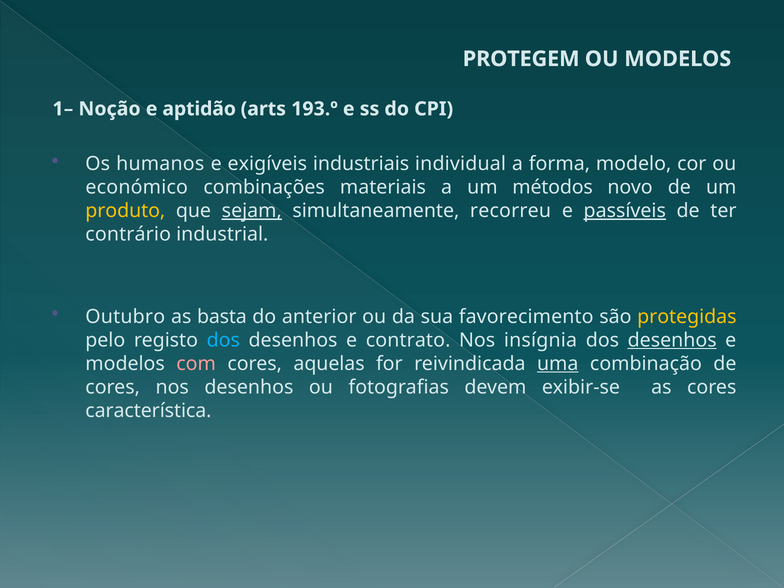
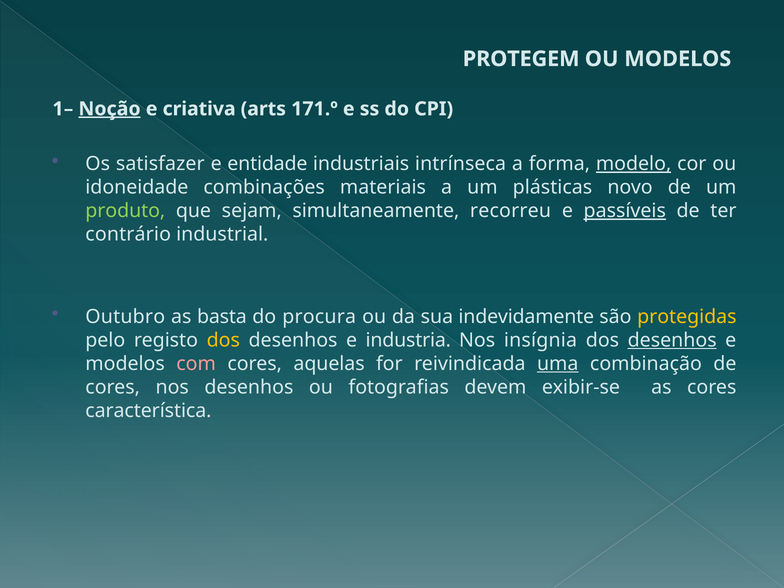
Noção underline: none -> present (110, 109)
aptidão: aptidão -> criativa (199, 109)
193.º: 193.º -> 171.º (315, 109)
humanos: humanos -> satisfazer (160, 164)
exigíveis: exigíveis -> entidade (267, 164)
individual: individual -> intrínseca (461, 164)
modelo underline: none -> present (634, 164)
económico: económico -> idoneidade (137, 187)
métodos: métodos -> plásticas (552, 187)
produto colour: yellow -> light green (125, 211)
sejam underline: present -> none (252, 211)
anterior: anterior -> procura (319, 317)
favorecimento: favorecimento -> indevidamente (526, 317)
dos colour: light blue -> yellow (223, 340)
contrato: contrato -> industria (408, 340)
